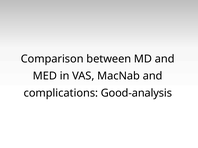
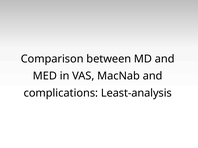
Good-analysis: Good-analysis -> Least-analysis (136, 93)
